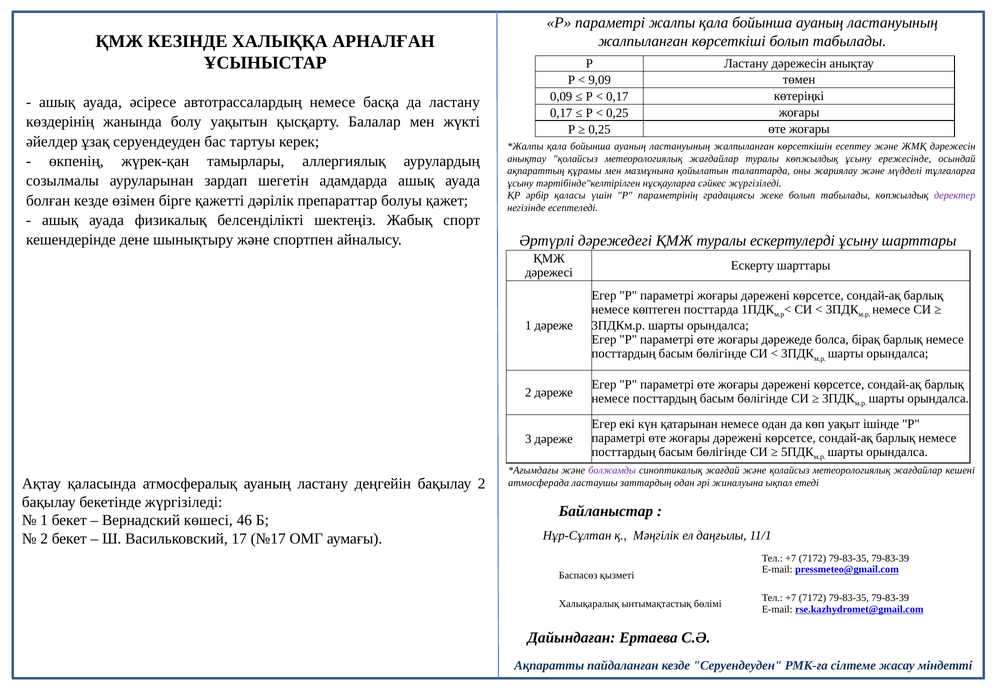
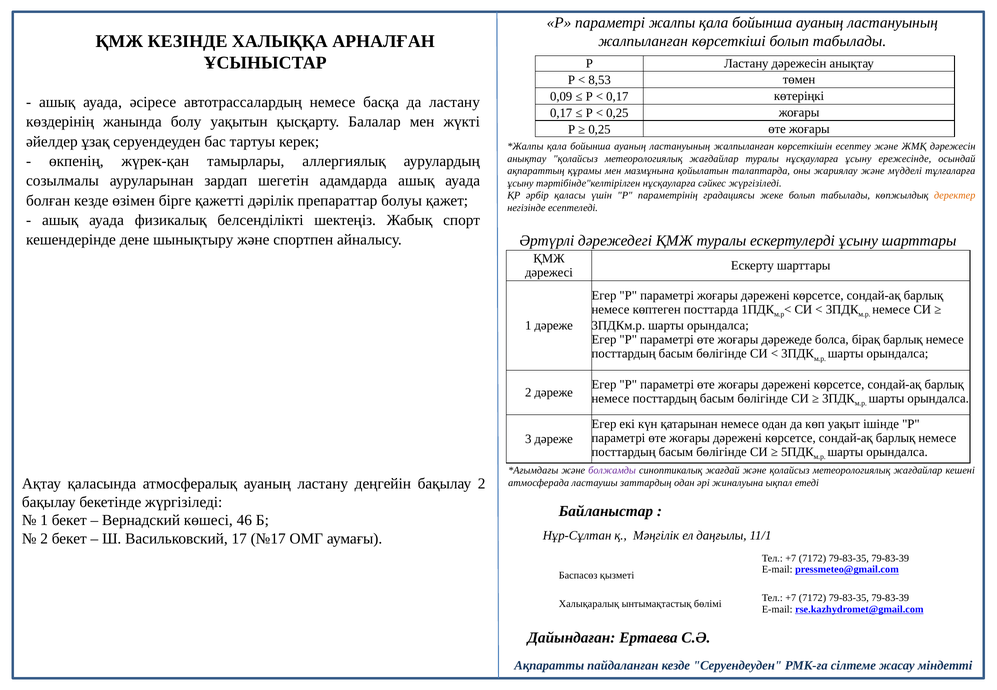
9,09: 9,09 -> 8,53 (600, 80)
туралы көпжылдық: көпжылдық -> нұсқауларға (812, 159)
деректер colour: purple -> orange (955, 196)
